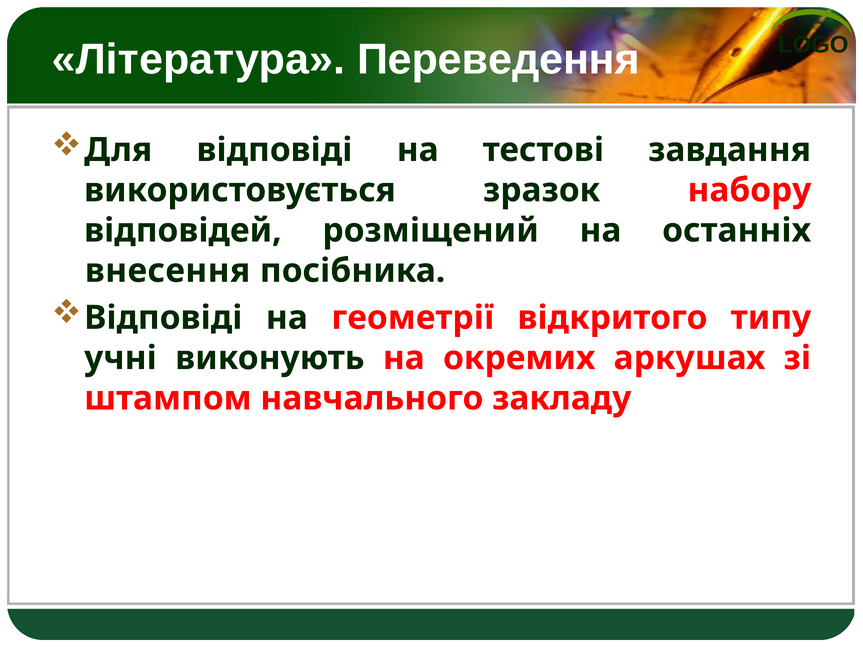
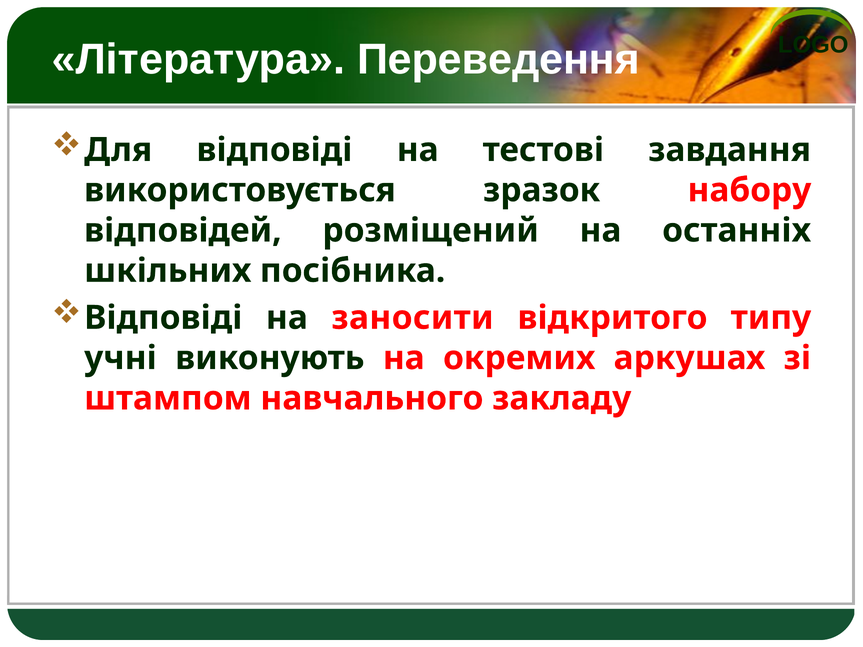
внесення: внесення -> шкільних (168, 271)
геометрії: геометрії -> заносити (413, 318)
